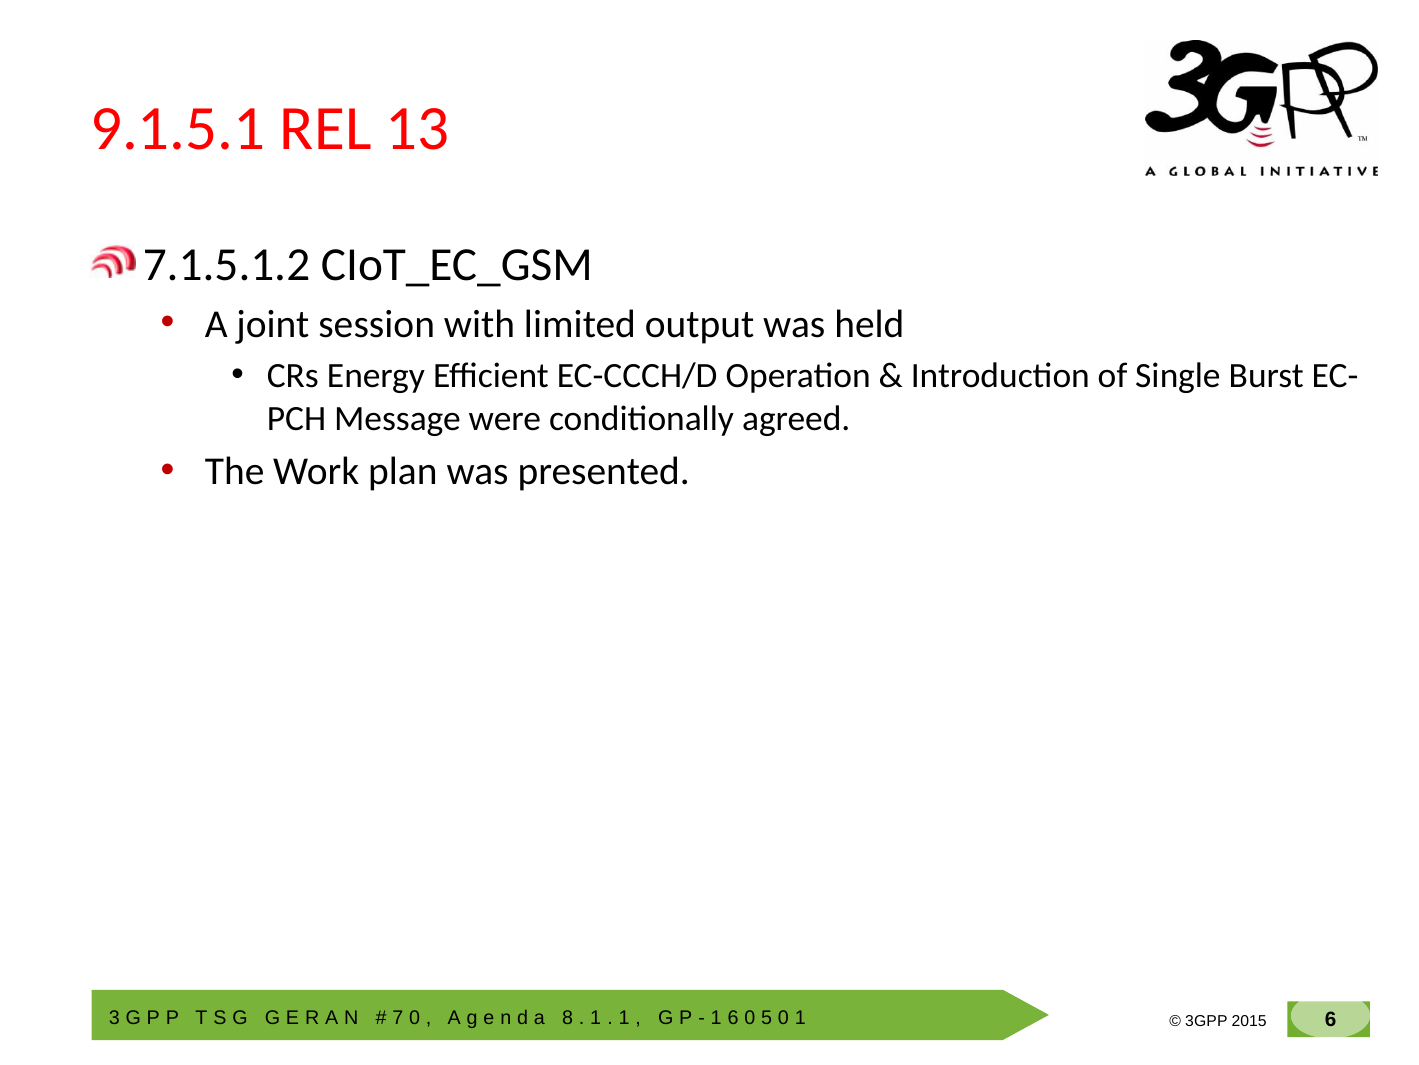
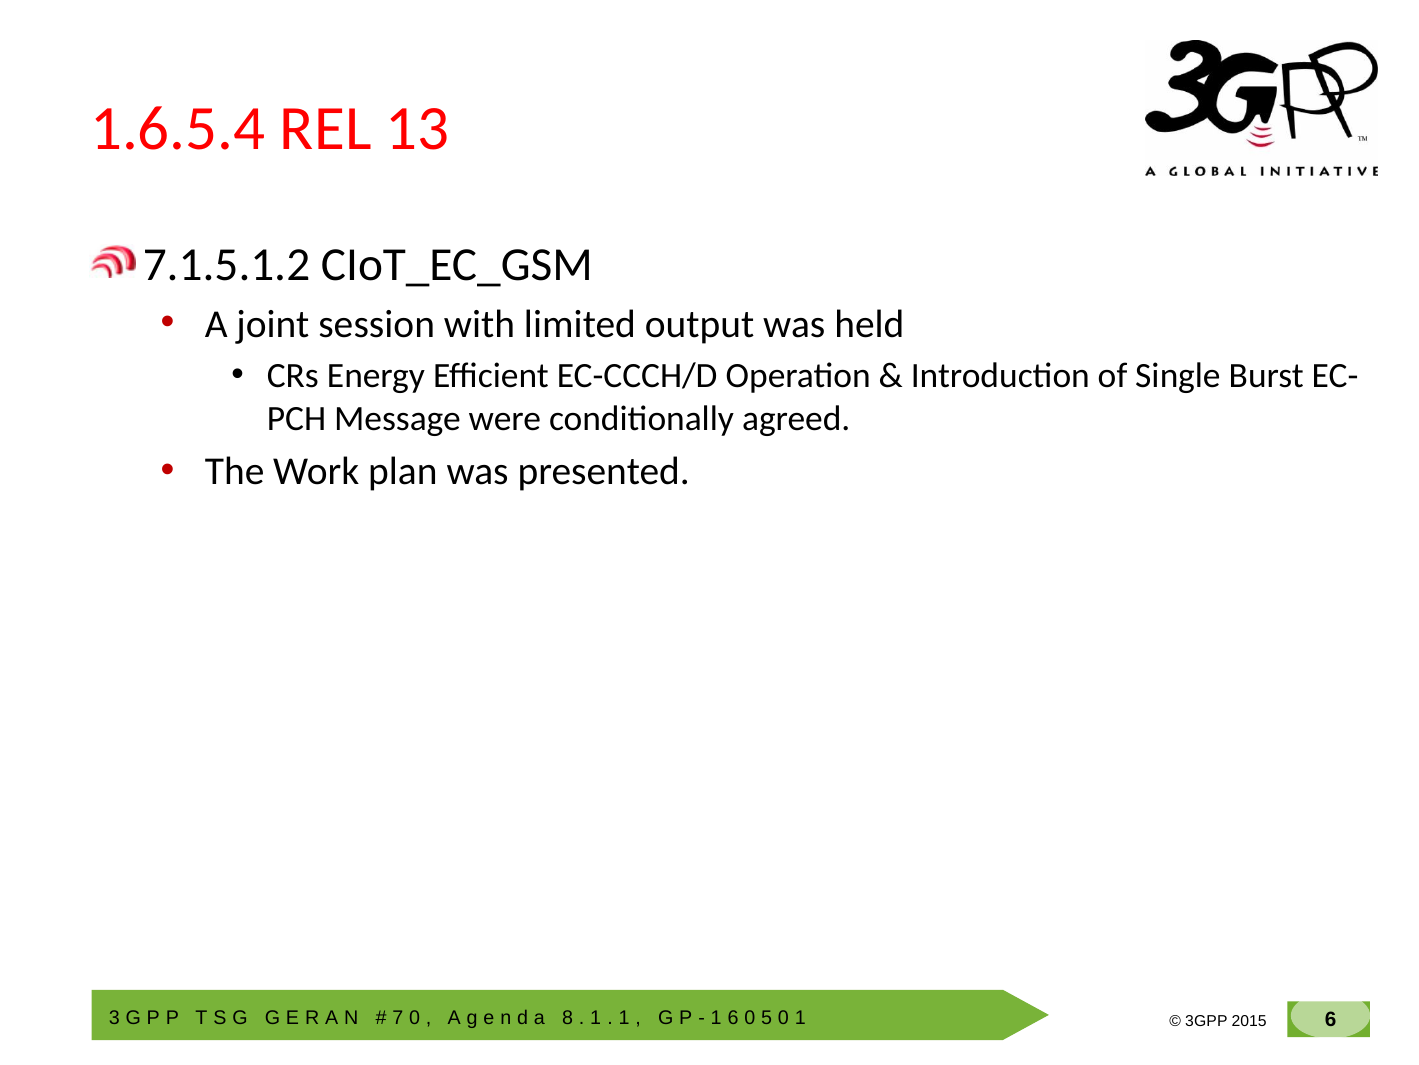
9.1.5.1: 9.1.5.1 -> 1.6.5.4 (178, 129)
